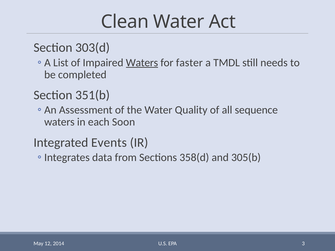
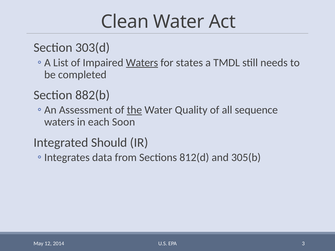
faster: faster -> states (189, 63)
351(b: 351(b -> 882(b (93, 95)
the underline: none -> present (134, 110)
Events: Events -> Should (109, 143)
358(d: 358(d -> 812(d (194, 158)
